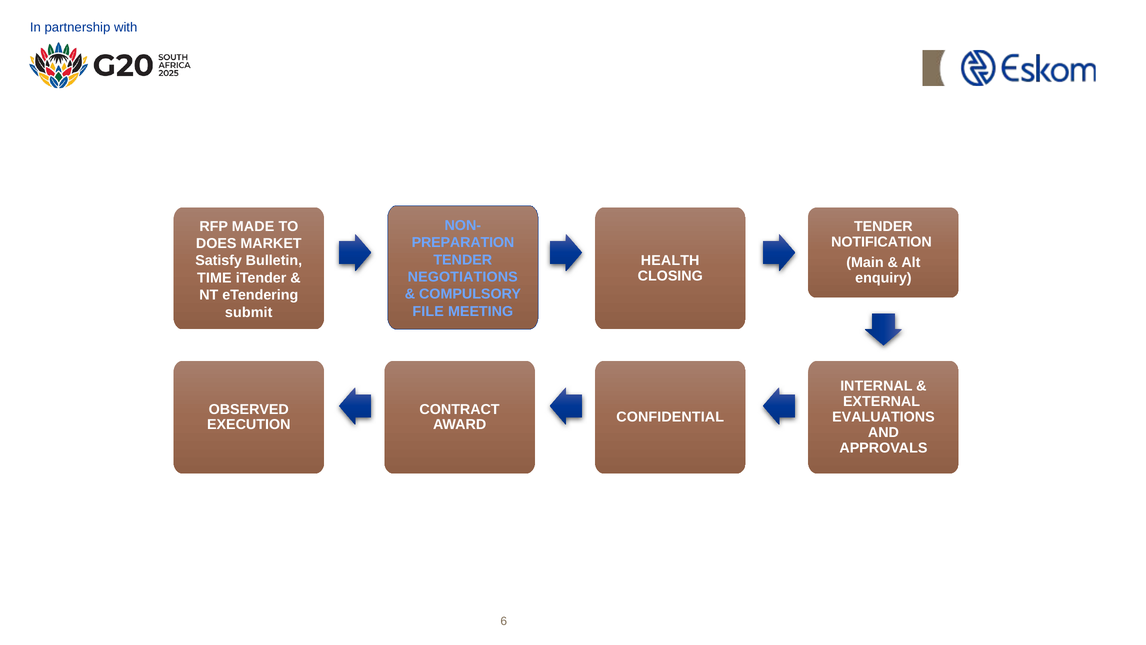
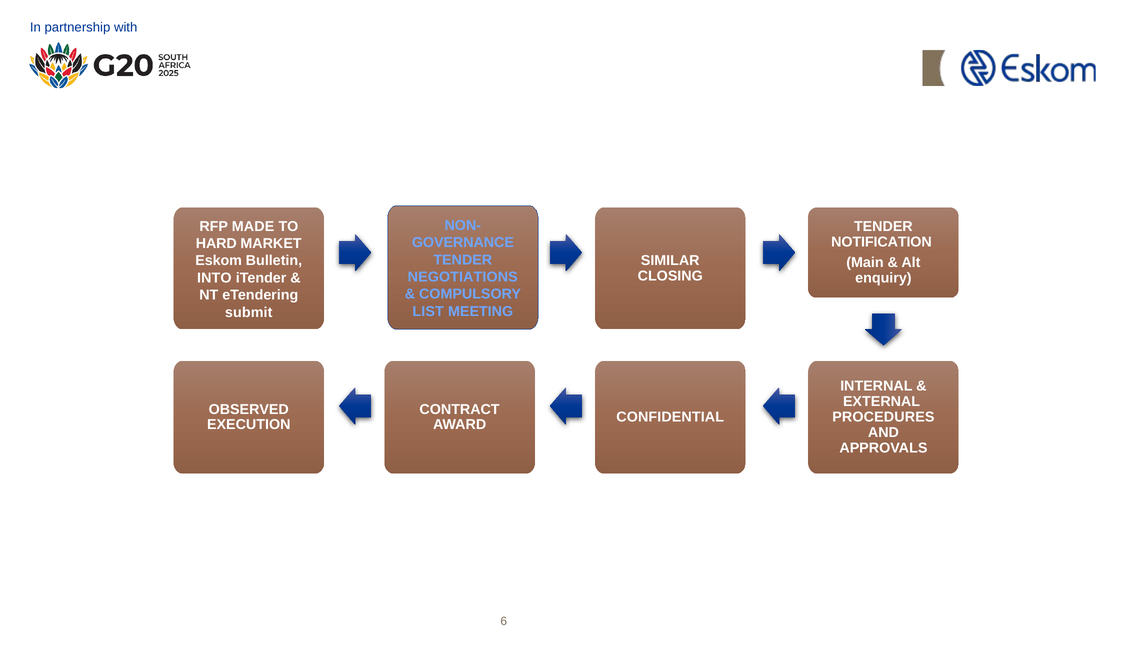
PREPARATION: PREPARATION -> GOVERNANCE (463, 242)
DOES: DOES -> HARD (216, 243)
HEALTH: HEALTH -> SIMILAR (670, 260)
Satisfy: Satisfy -> Eskom (219, 261)
TIME: TIME -> INTO (214, 278)
FILE: FILE -> LIST (428, 311)
EVALUATIONS: EVALUATIONS -> PROCEDURES (883, 417)
